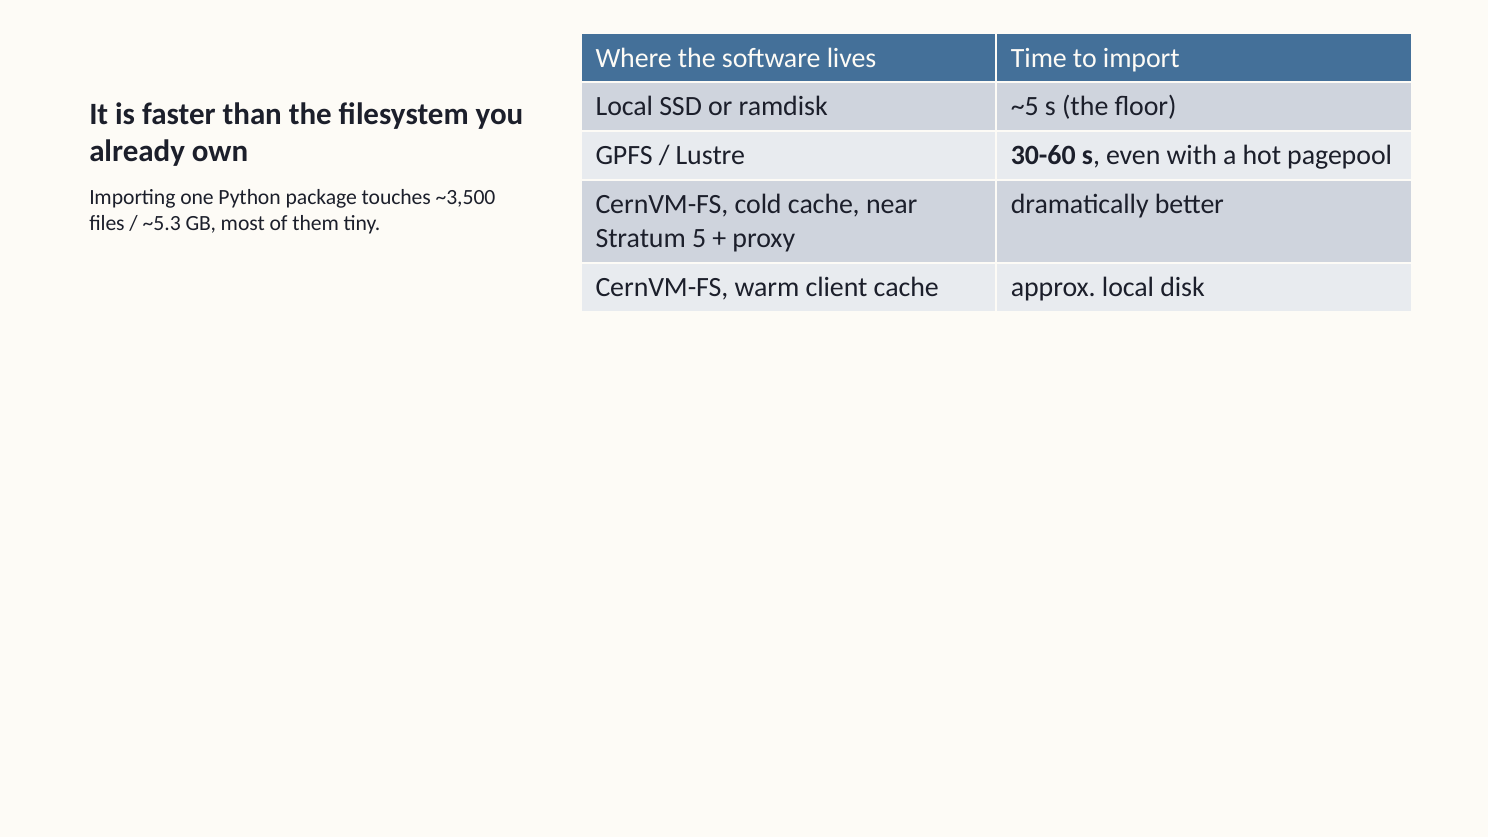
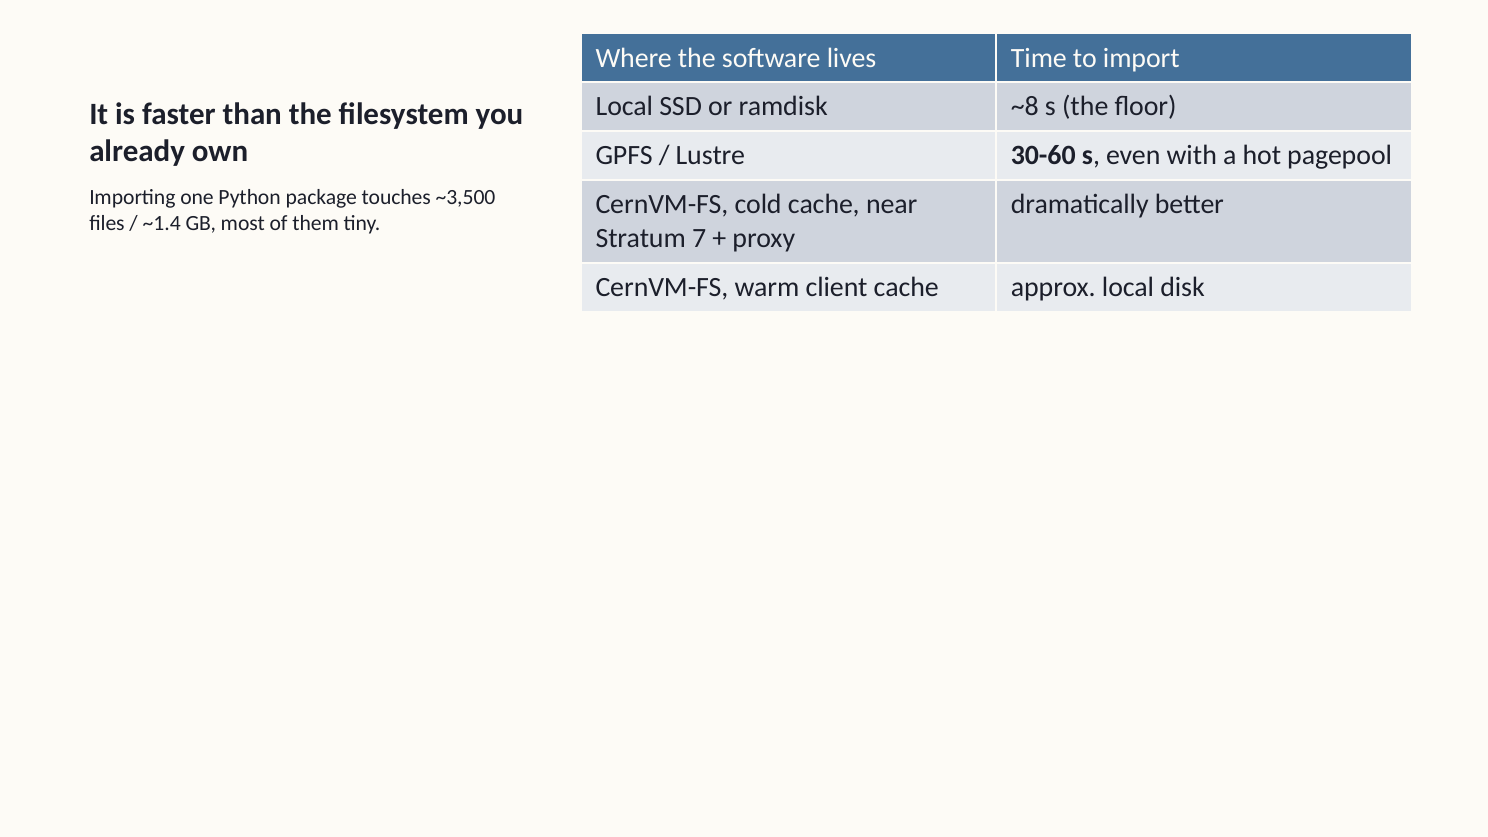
~5: ~5 -> ~8 (1025, 107)
~5.3: ~5.3 -> ~1.4 (162, 223)
5: 5 -> 7 (699, 239)
